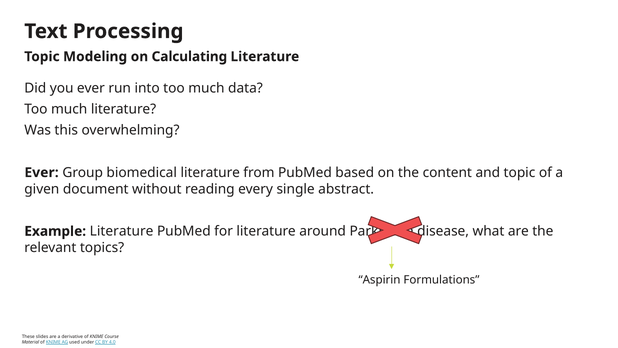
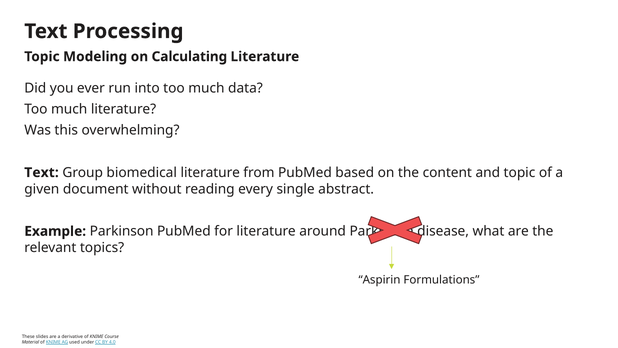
Ever: Ever -> Text (42, 172)
Example Literature: Literature -> Parkinson (122, 231)
